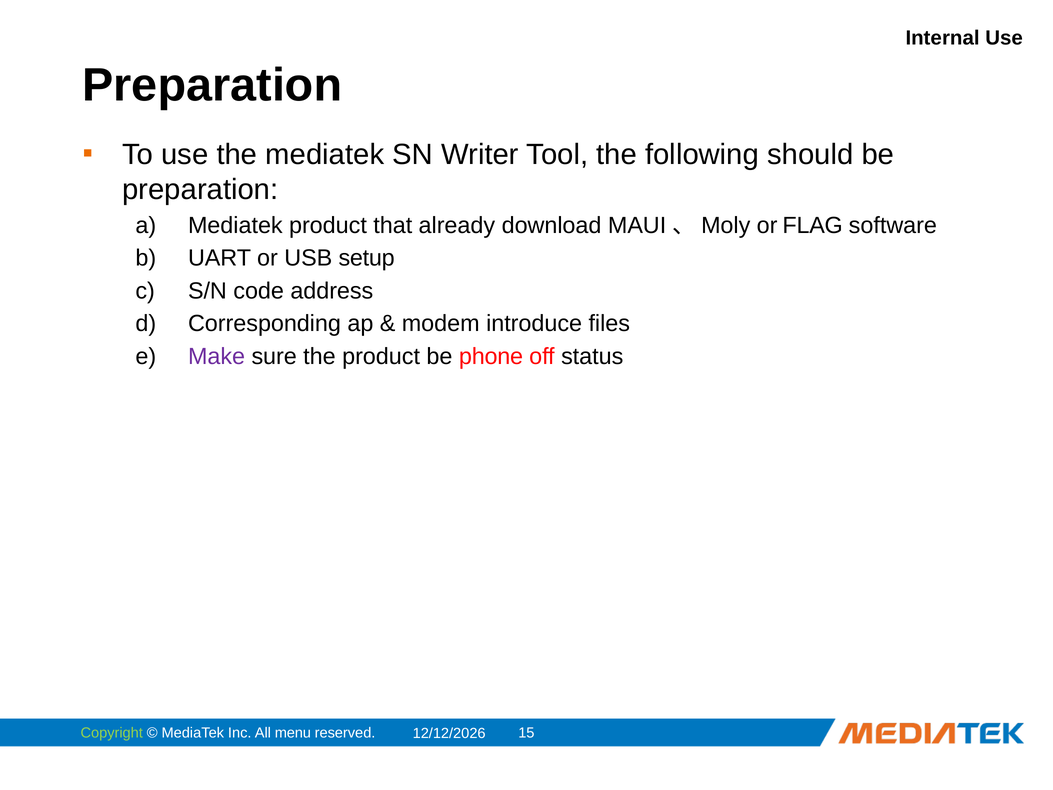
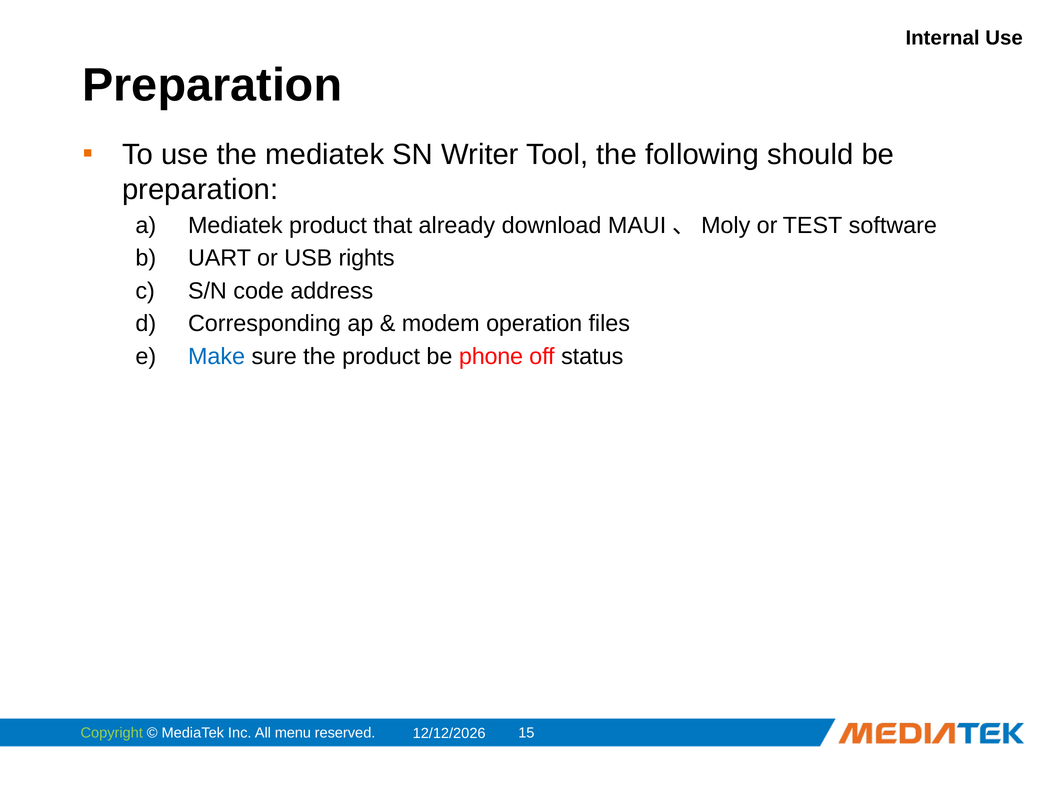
FLAG: FLAG -> TEST (813, 225)
setup: setup -> rights (367, 258)
introduce: introduce -> operation (534, 324)
Make colour: purple -> blue (217, 356)
